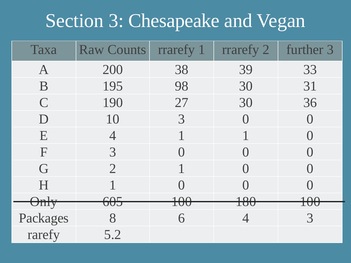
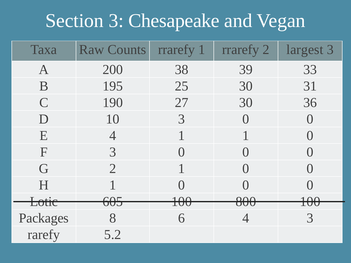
further: further -> largest (305, 50)
98: 98 -> 25 (182, 86)
Only: Only -> Lotic (44, 202)
180: 180 -> 800 (246, 202)
